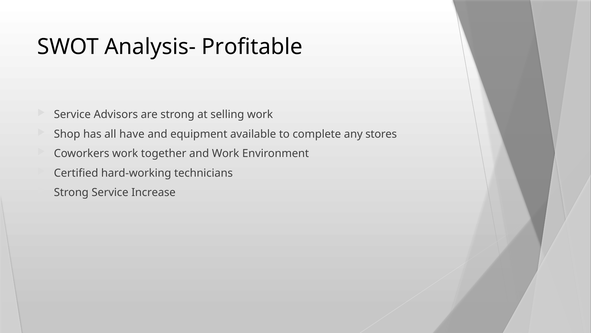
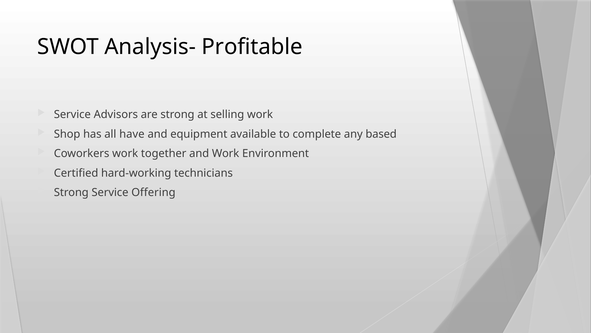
stores: stores -> based (381, 134)
Increase: Increase -> Offering (153, 192)
